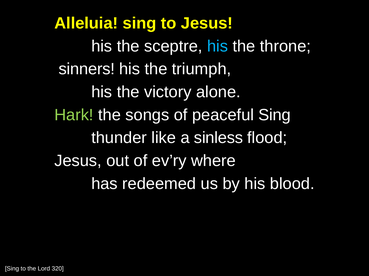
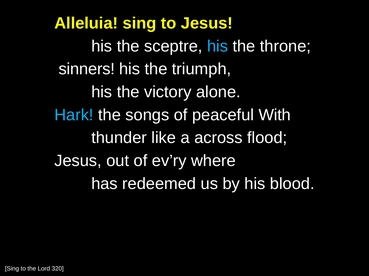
Hark colour: light green -> light blue (74, 115)
peaceful Sing: Sing -> With (275, 115)
sinless: sinless -> across (218, 138)
